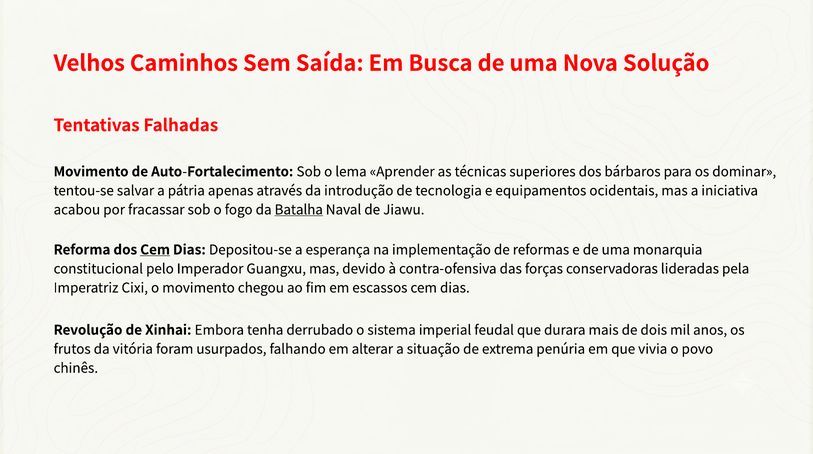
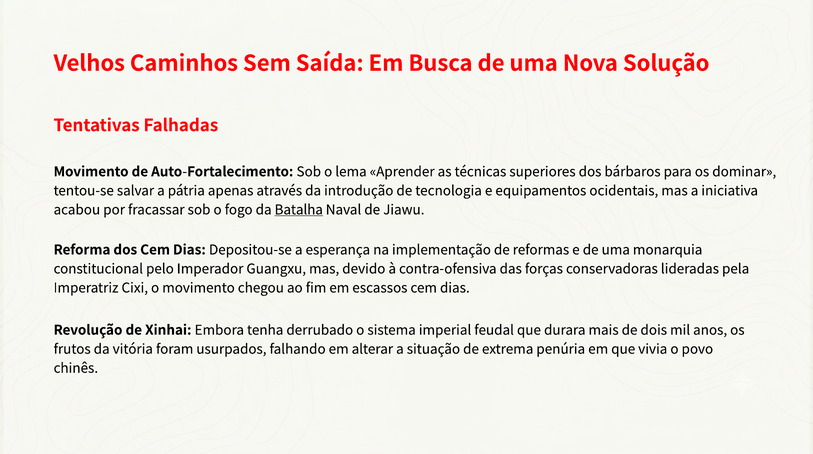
Cem underline: present -> none (155, 250)
